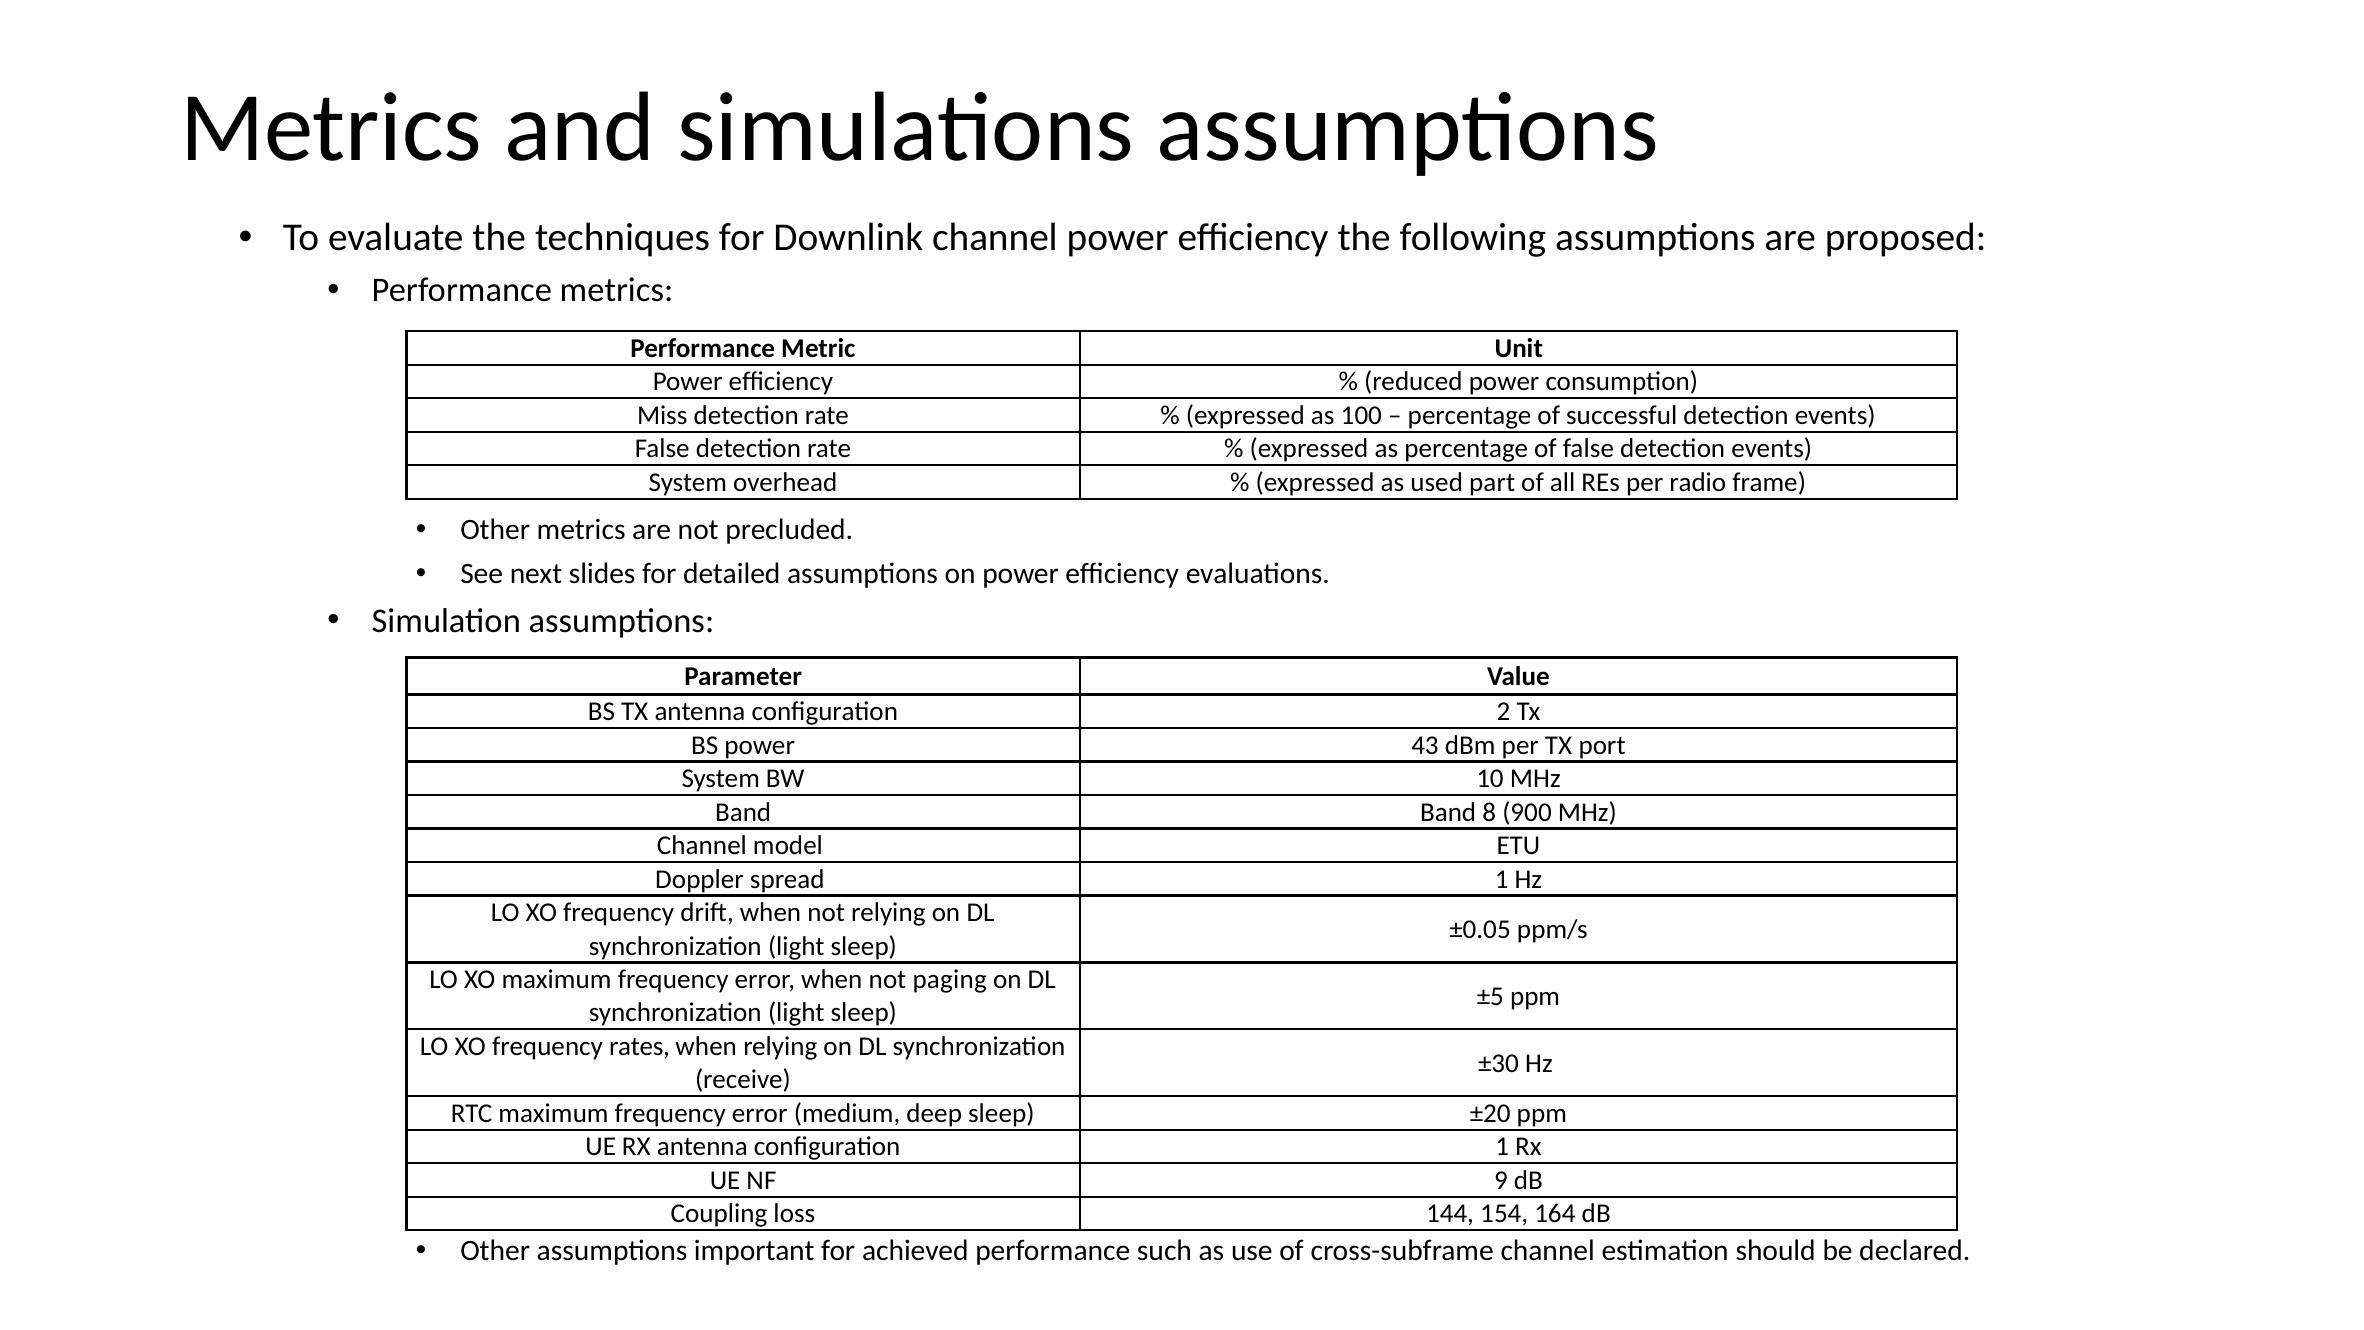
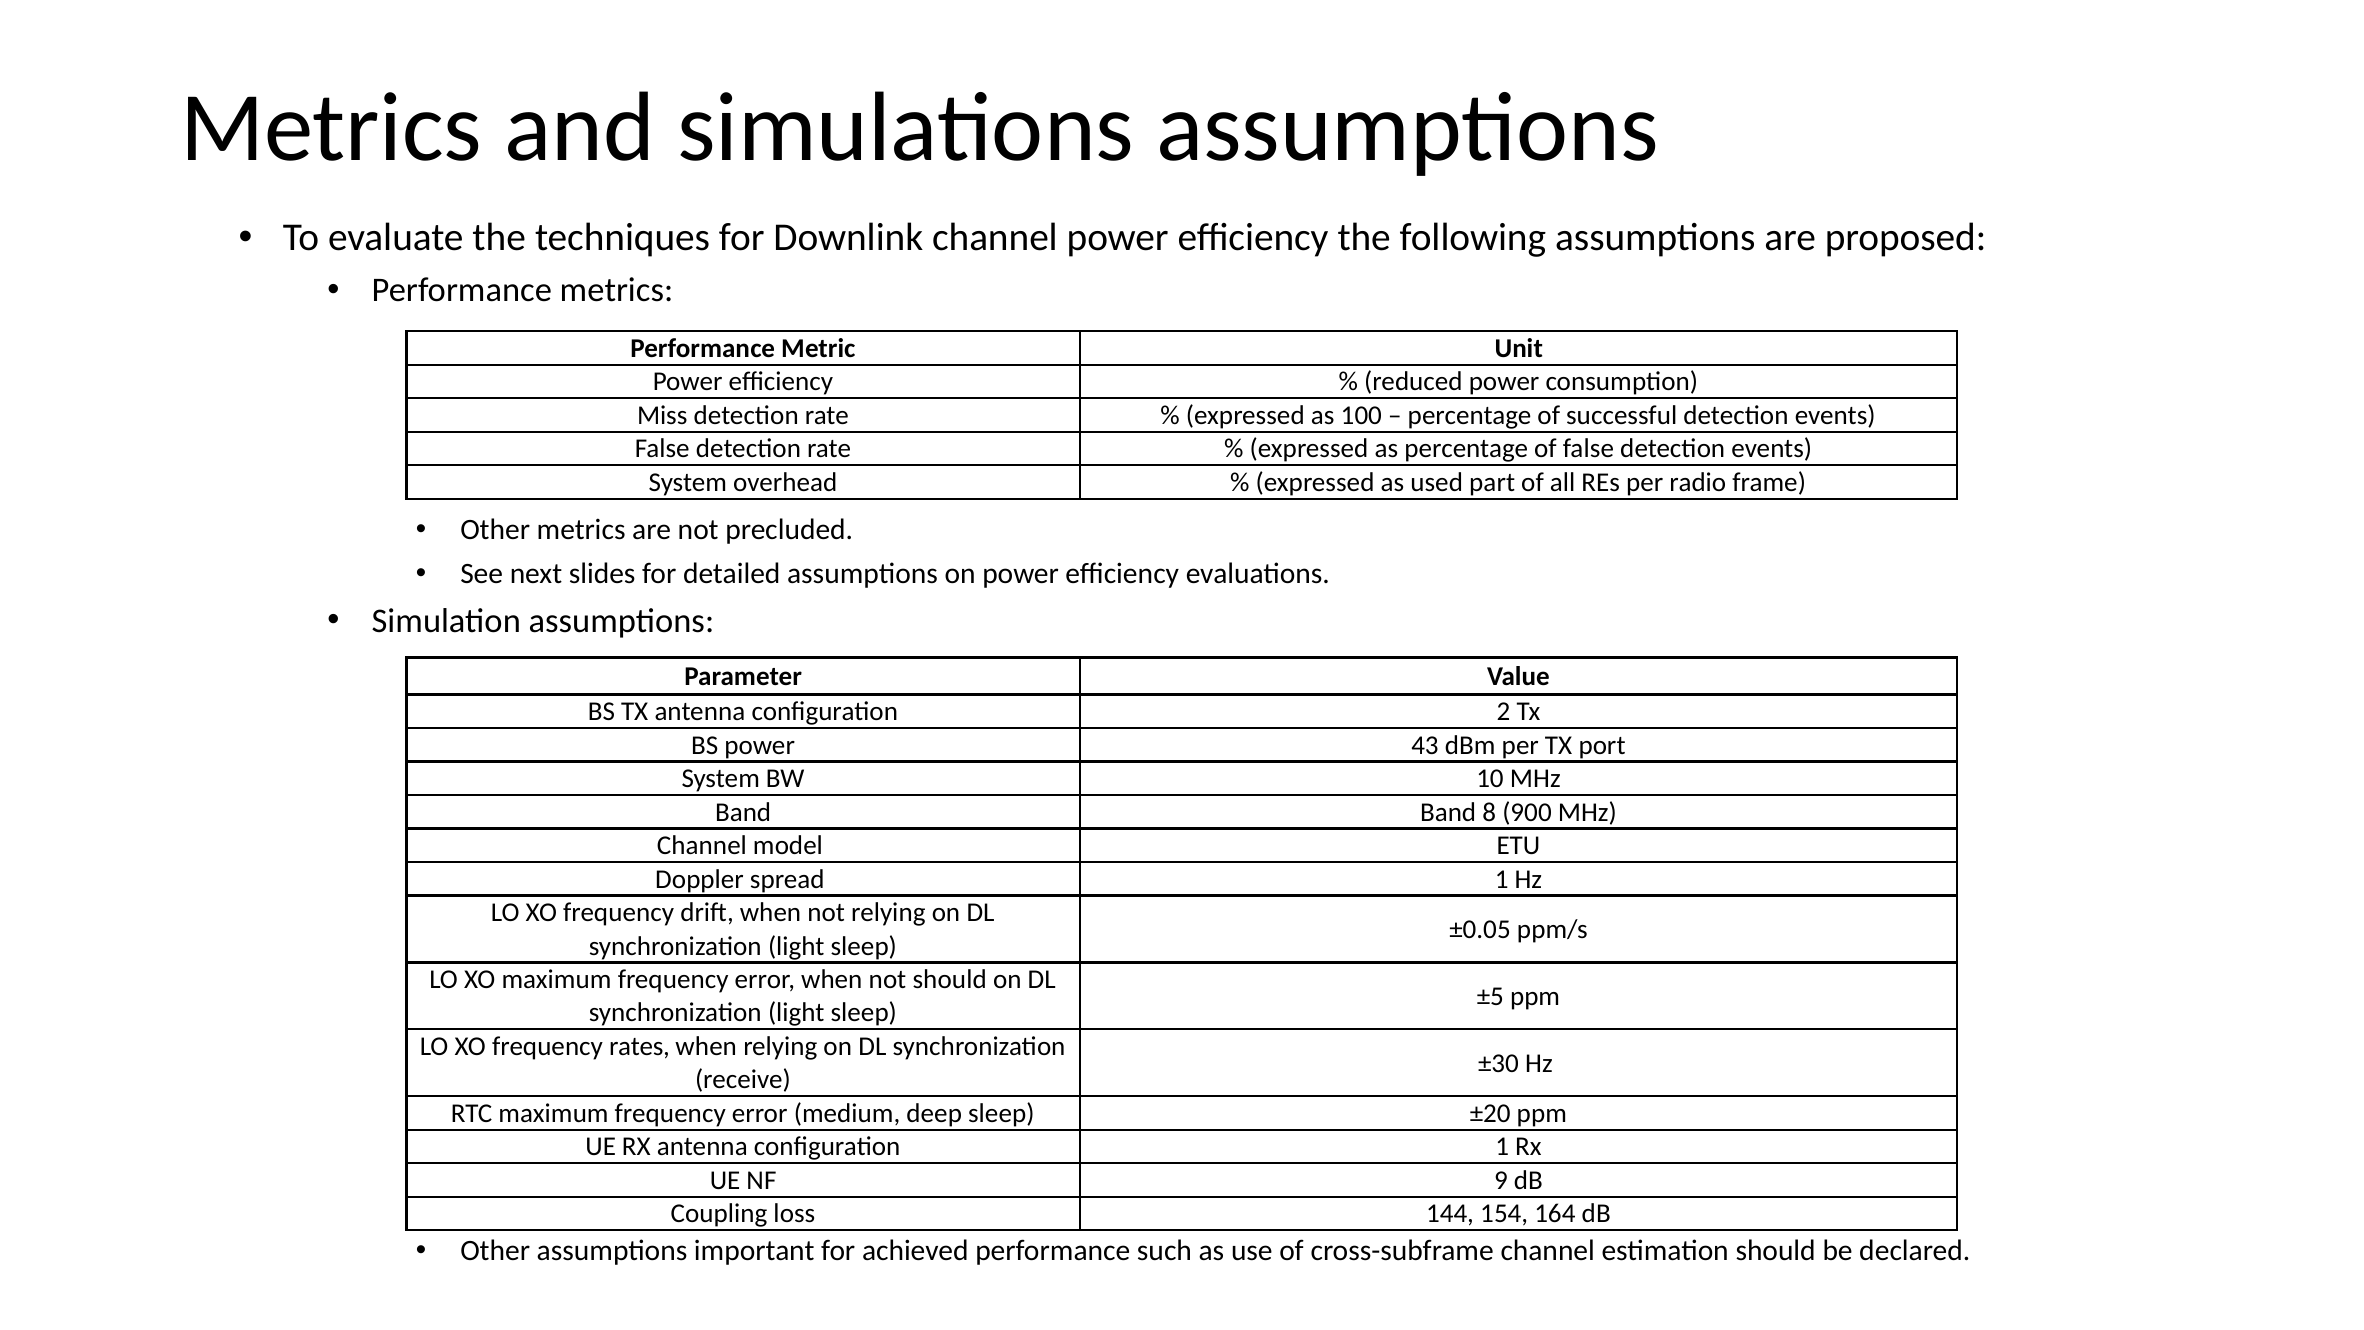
not paging: paging -> should (950, 979)
